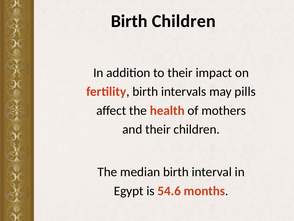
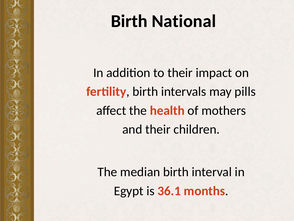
Birth Children: Children -> National (184, 21)
54.6: 54.6 -> 36.1 (169, 190)
